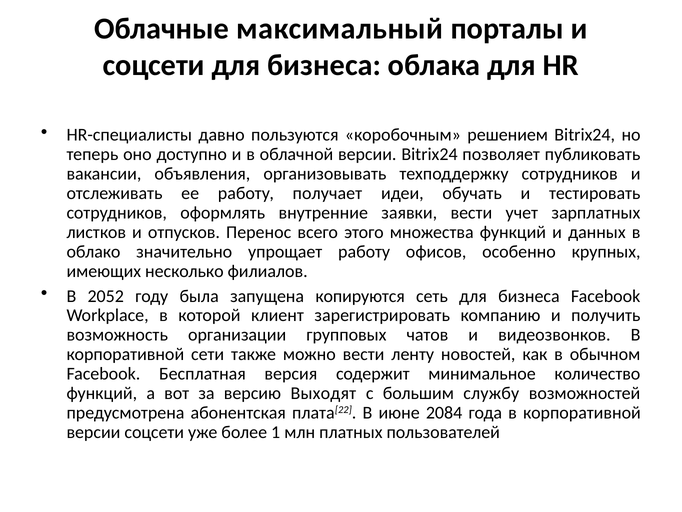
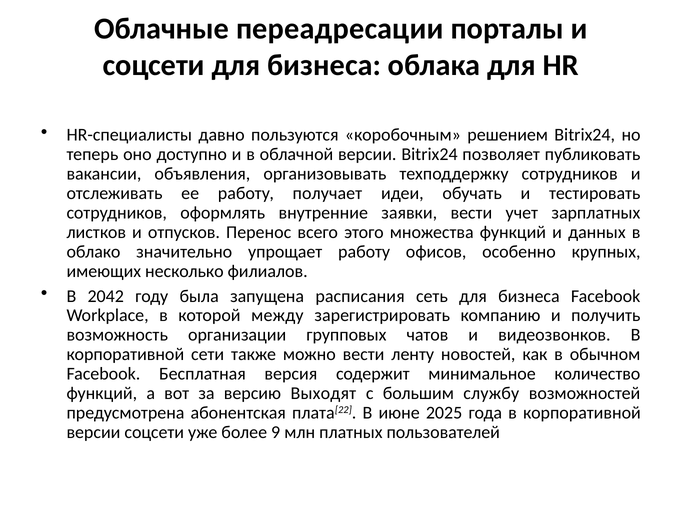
максимальный: максимальный -> переадресации (340, 29)
2052: 2052 -> 2042 (106, 296)
копируются: копируются -> расписания (360, 296)
клиент: клиент -> между (277, 315)
2084: 2084 -> 2025 (444, 412)
1: 1 -> 9 (276, 432)
